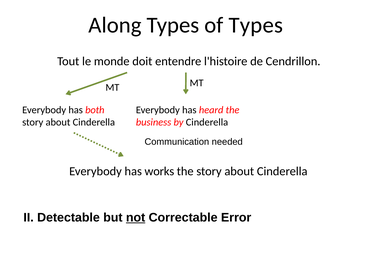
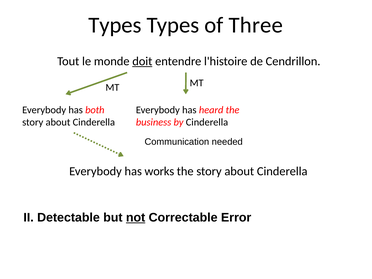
Along: Along -> Types (115, 25)
of Types: Types -> Three (256, 25)
doit underline: none -> present (142, 61)
